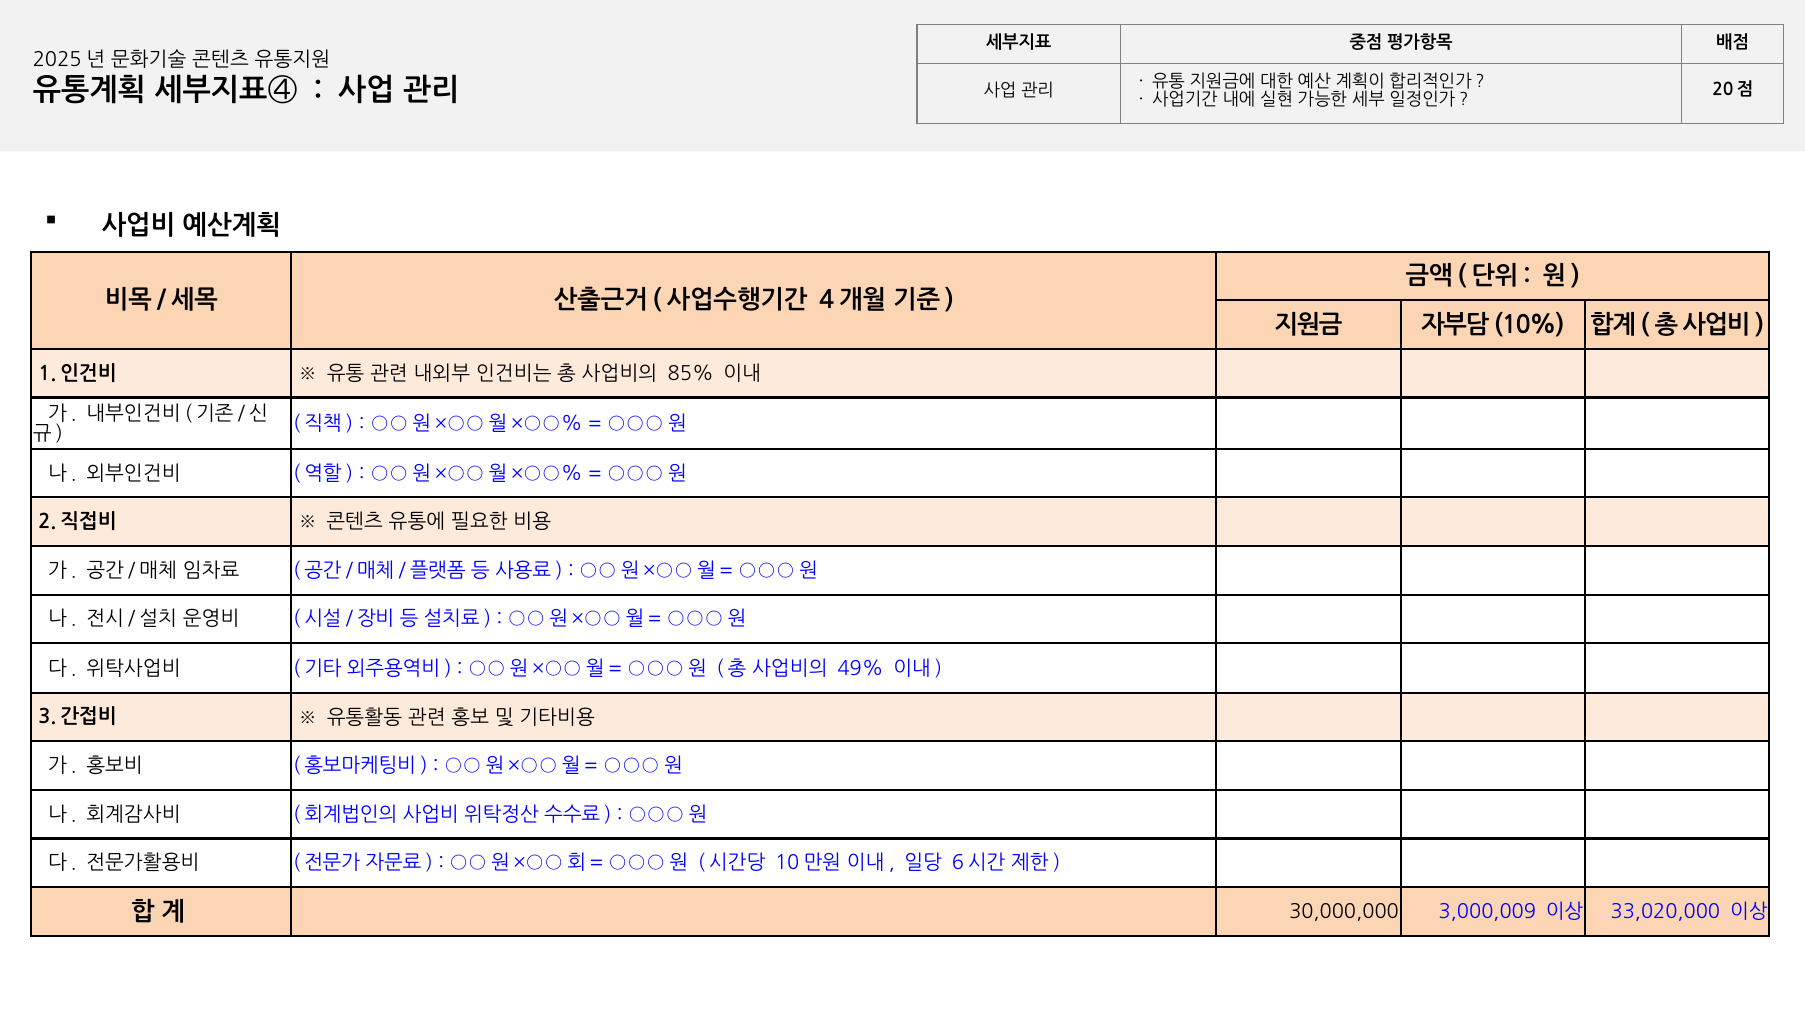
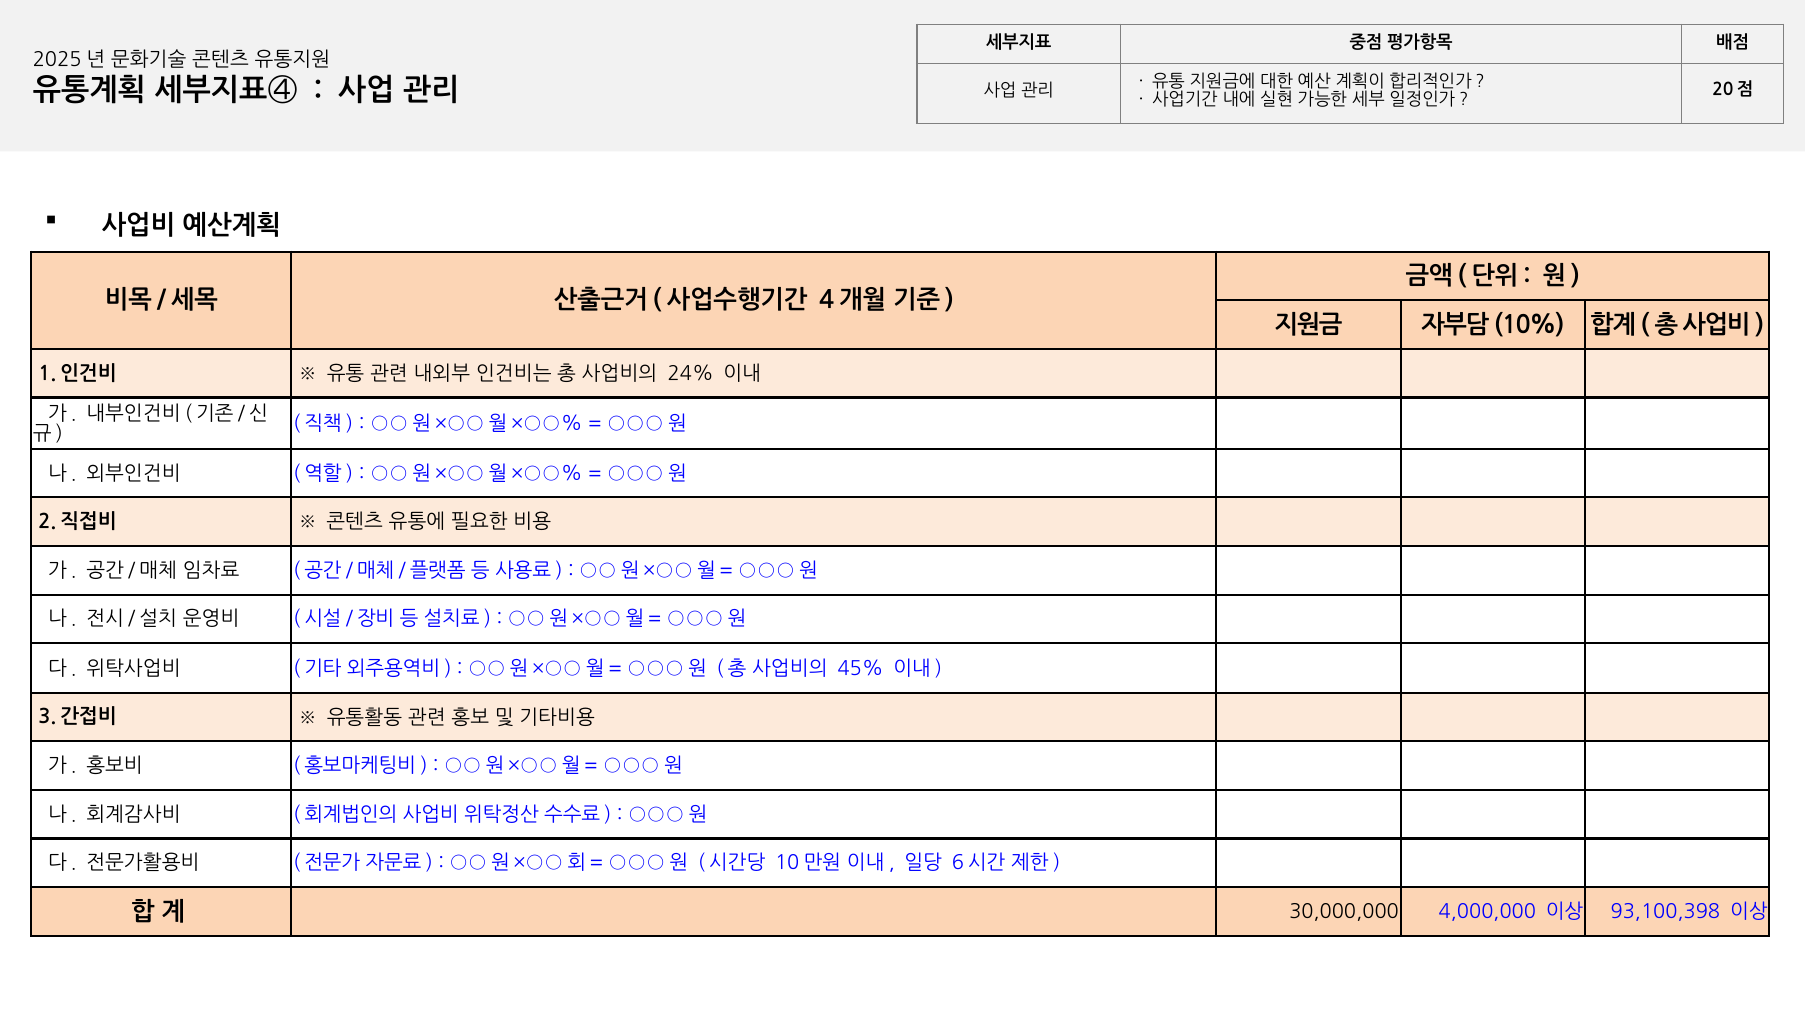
85%: 85% -> 24% (691, 374)
49%: 49% -> 45% (861, 669)
3,000,009: 3,000,009 -> 4,000,000 (1487, 912)
33,020,000: 33,020,000 -> 93,100,398 (1665, 912)
